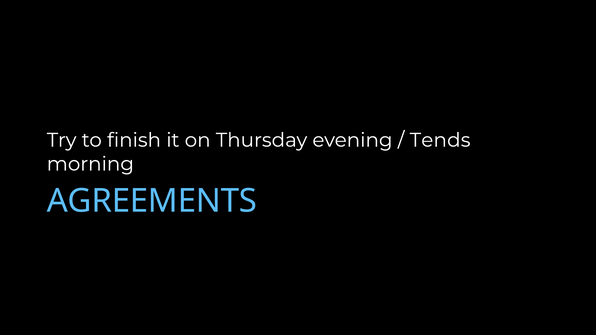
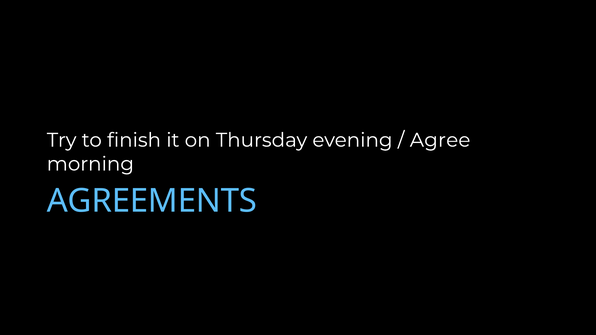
Tends: Tends -> Agree (440, 140)
